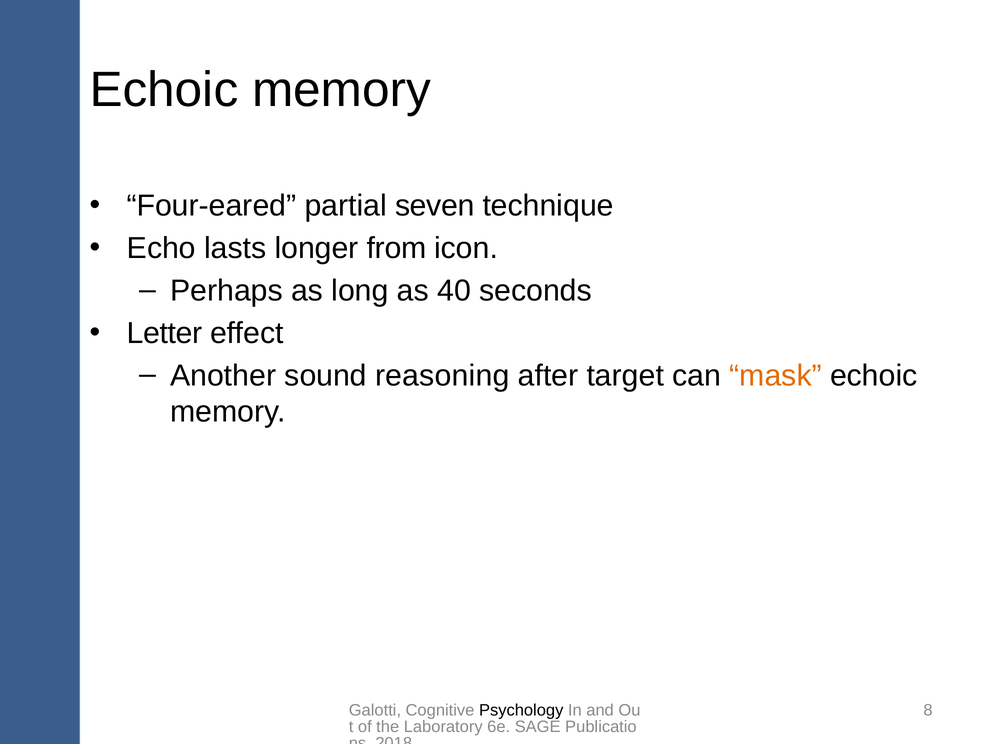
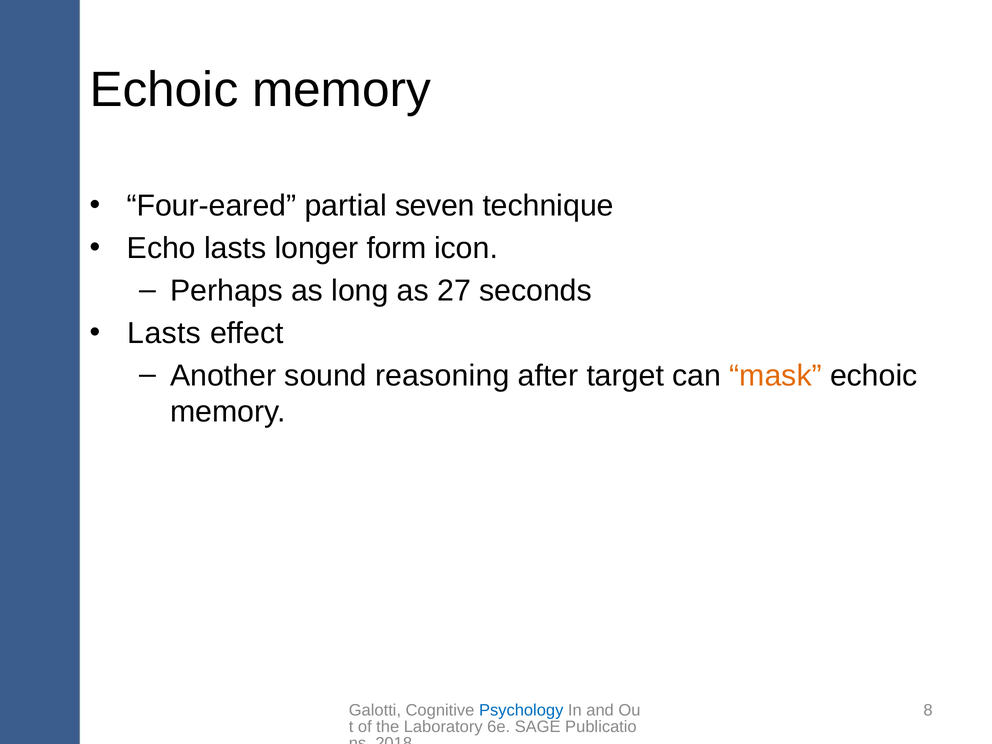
from: from -> form (397, 248)
40: 40 -> 27 (454, 291)
Letter: Letter -> Lasts (164, 333)
Psychology colour: black -> blue (521, 711)
